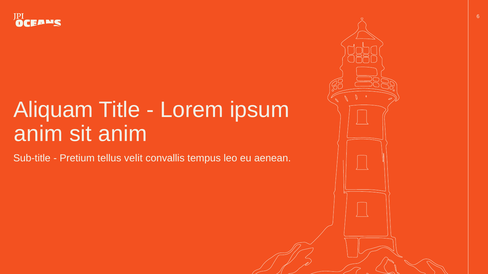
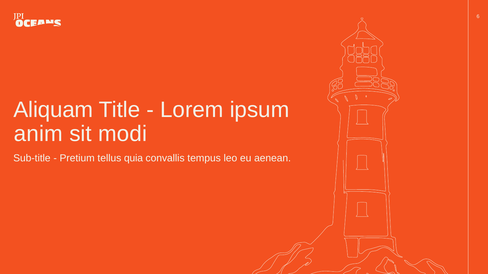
sit anim: anim -> modi (123, 134)
velit: velit -> quia (133, 158)
